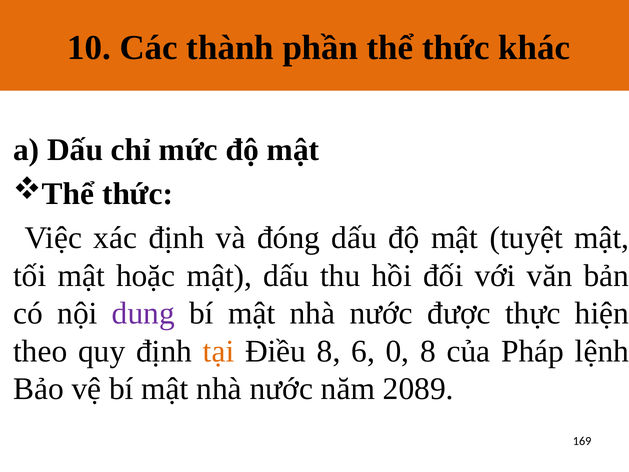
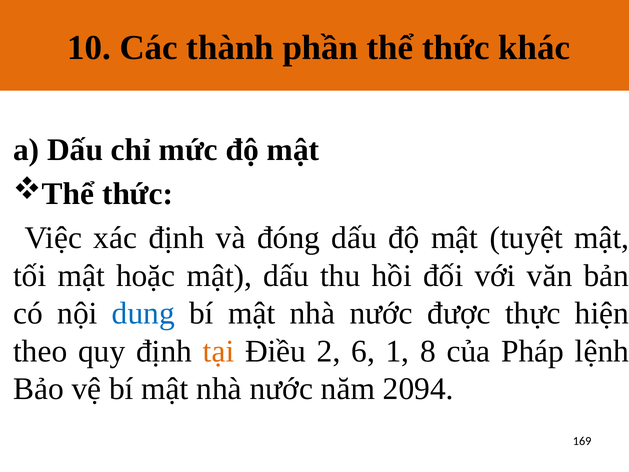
dung colour: purple -> blue (143, 313)
Điều 8: 8 -> 2 (329, 351)
0: 0 -> 1 (398, 351)
2089: 2089 -> 2094 (418, 389)
